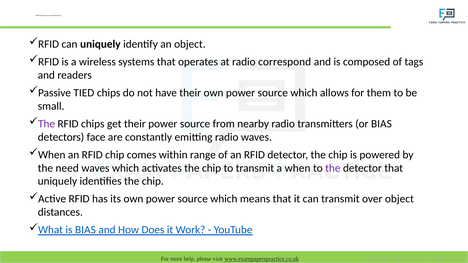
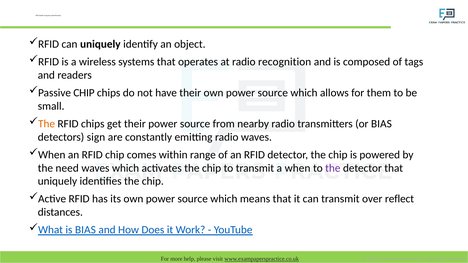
correspond: correspond -> recognition (285, 62)
Passive TIED: TIED -> CHIP (84, 93)
The colour: purple -> orange (47, 124)
face: face -> sign (96, 137)
over object: object -> reflect (400, 199)
